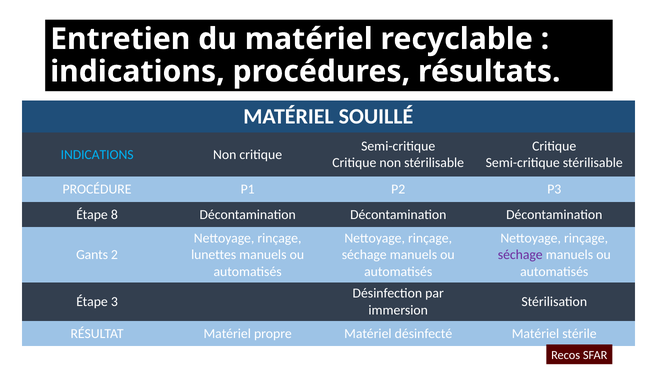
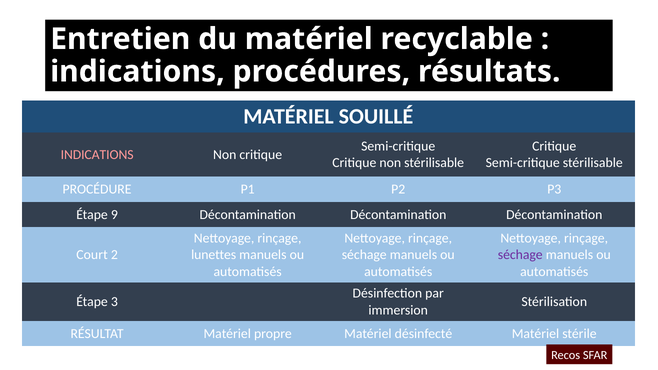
INDICATIONS colour: light blue -> pink (97, 155)
8: 8 -> 9 (114, 215)
Gants: Gants -> Court (92, 255)
